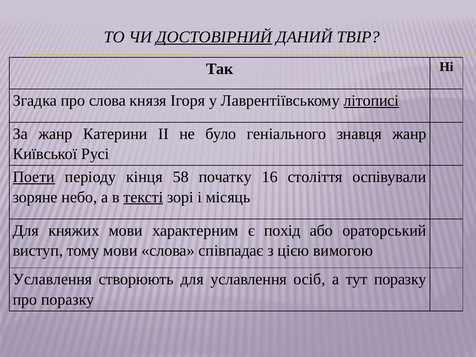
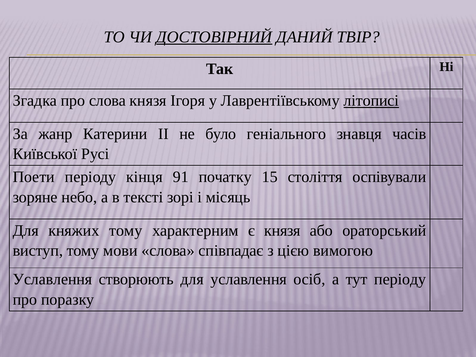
знавця жанр: жанр -> часів (409, 134)
Поети underline: present -> none (34, 177)
58: 58 -> 91 (181, 177)
16: 16 -> 15 (270, 177)
тексті underline: present -> none (143, 197)
княжих мови: мови -> тому (126, 231)
є похід: похід -> князя (282, 231)
тут поразку: поразку -> періоду (400, 279)
